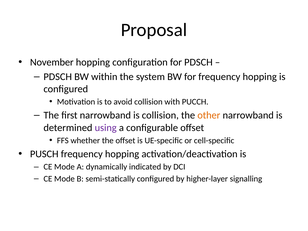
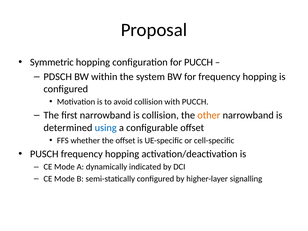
November: November -> Symmetric (52, 62)
for PDSCH: PDSCH -> PUCCH (199, 62)
using colour: purple -> blue (106, 128)
